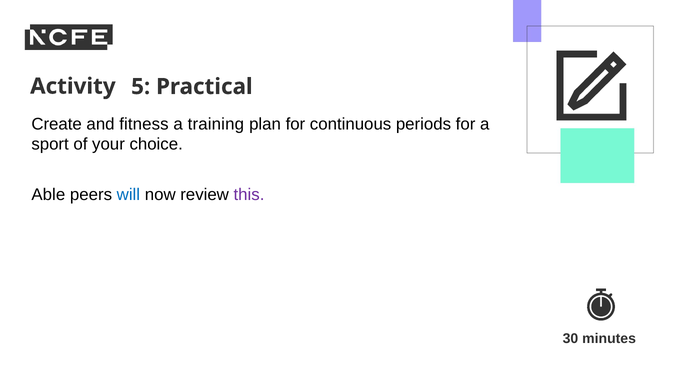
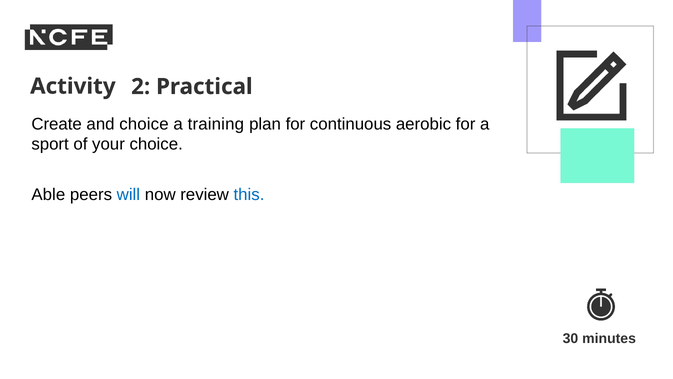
5: 5 -> 2 (141, 87)
and fitness: fitness -> choice (144, 124)
periods: periods -> aerobic (423, 124)
this colour: purple -> blue (249, 195)
